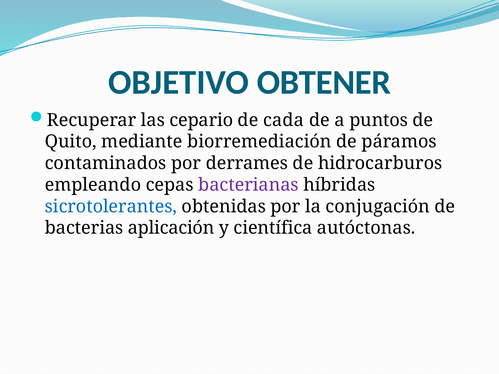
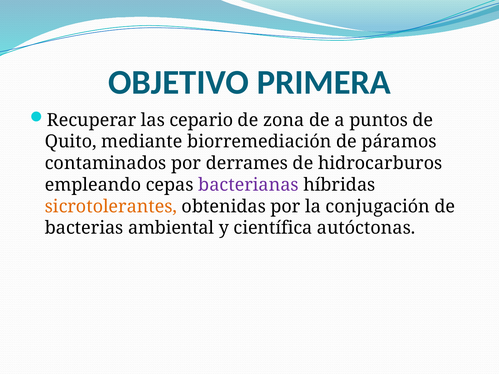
OBTENER: OBTENER -> PRIMERA (324, 82)
cada: cada -> zona (284, 120)
sicrotolerantes colour: blue -> orange (111, 207)
aplicación: aplicación -> ambiental (171, 228)
